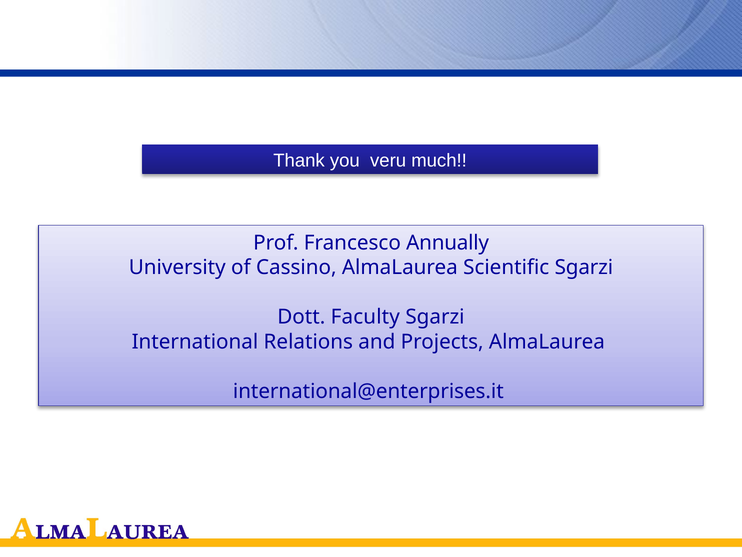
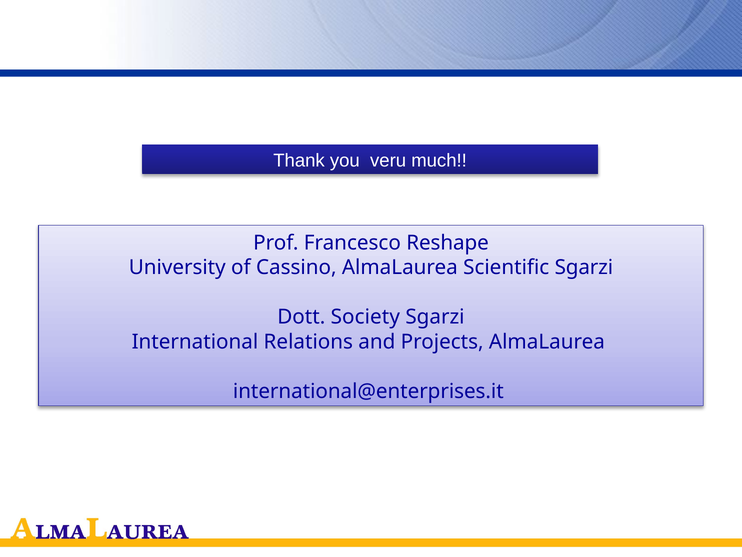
Annually: Annually -> Reshape (448, 242)
Faculty: Faculty -> Society (365, 317)
